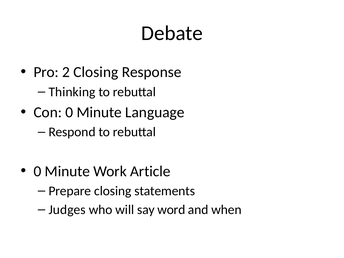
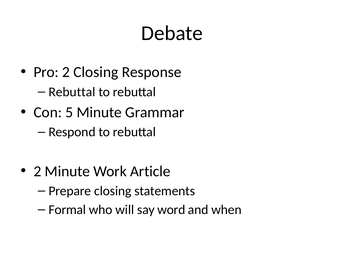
Thinking: Thinking -> Rebuttal (72, 92)
Con 0: 0 -> 5 (69, 112)
Language: Language -> Grammar (155, 112)
0: 0 -> 2 (37, 171)
Judges: Judges -> Formal (67, 210)
